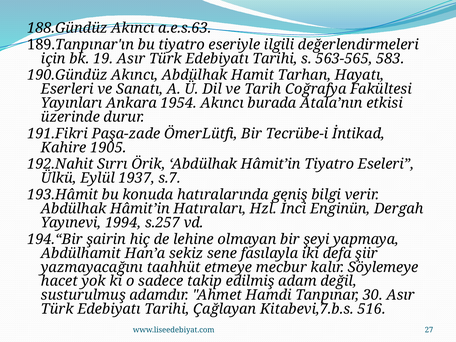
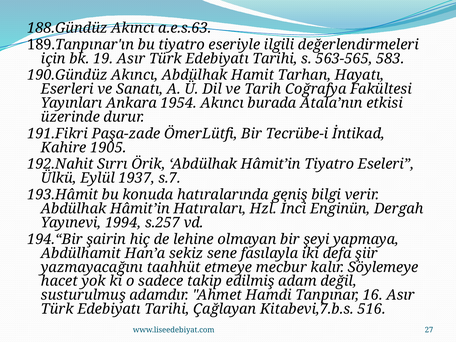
30: 30 -> 16 (373, 295)
